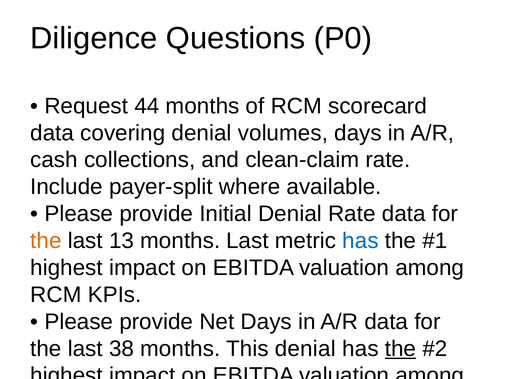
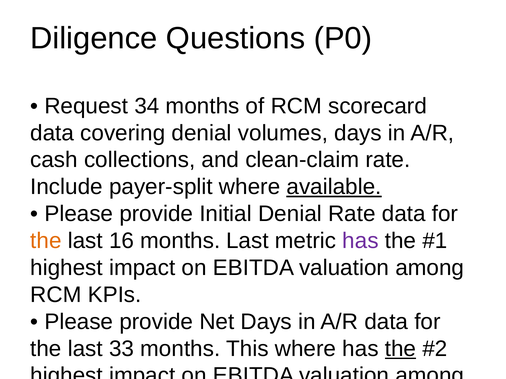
44: 44 -> 34 (147, 106)
available underline: none -> present (334, 187)
13: 13 -> 16 (122, 241)
has colour: blue -> purple (360, 241)
38: 38 -> 33 (122, 349)
This denial: denial -> where (305, 349)
